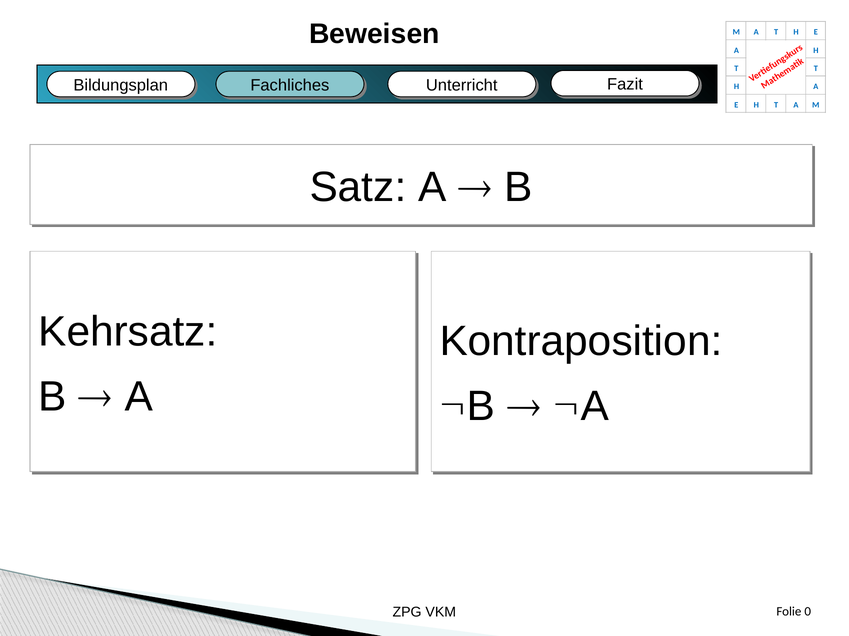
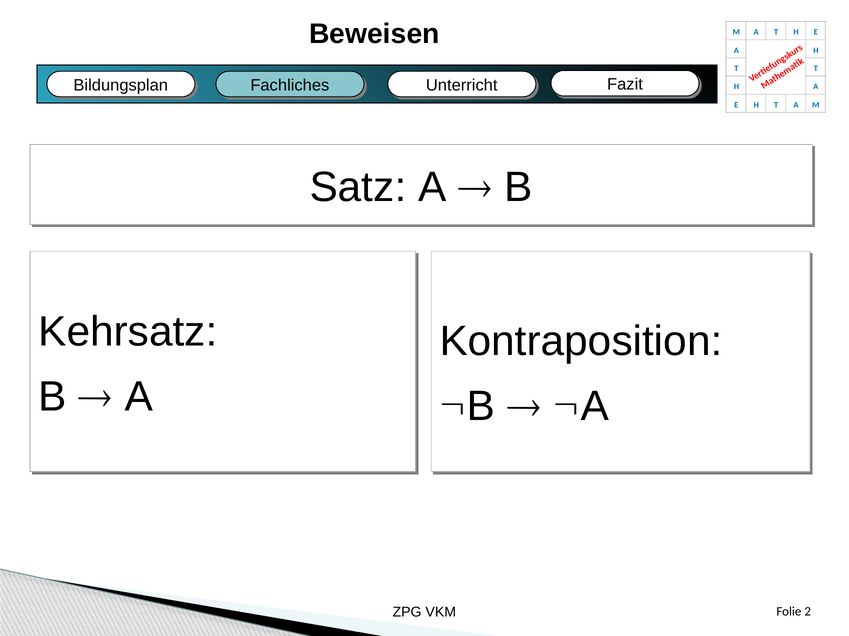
0: 0 -> 2 (808, 612)
